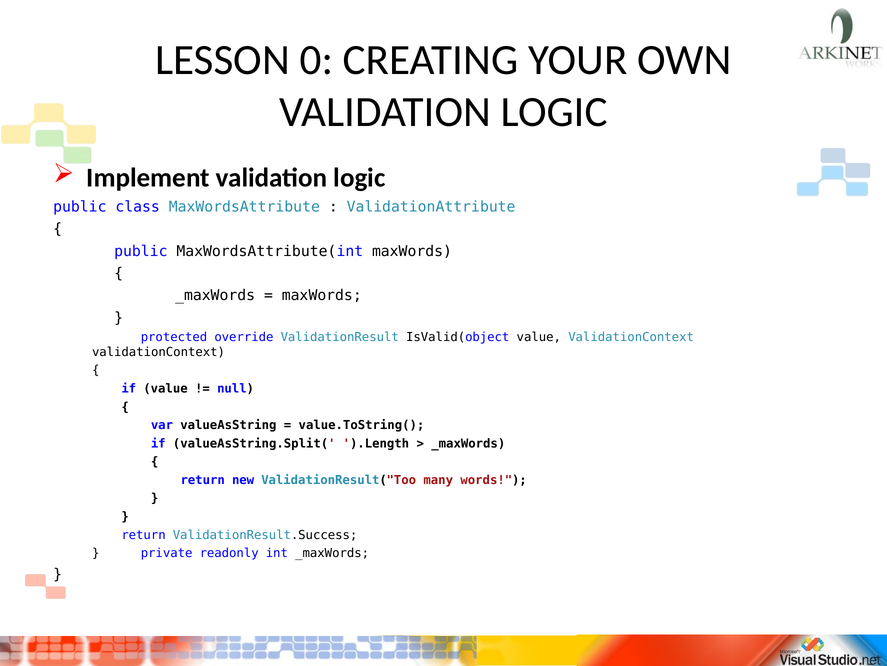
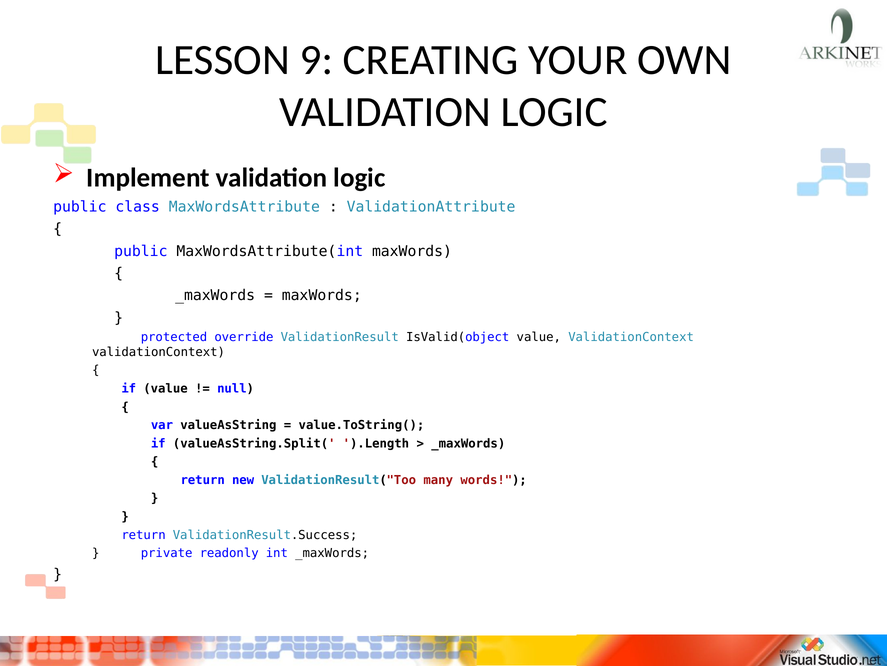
0: 0 -> 9 (316, 60)
